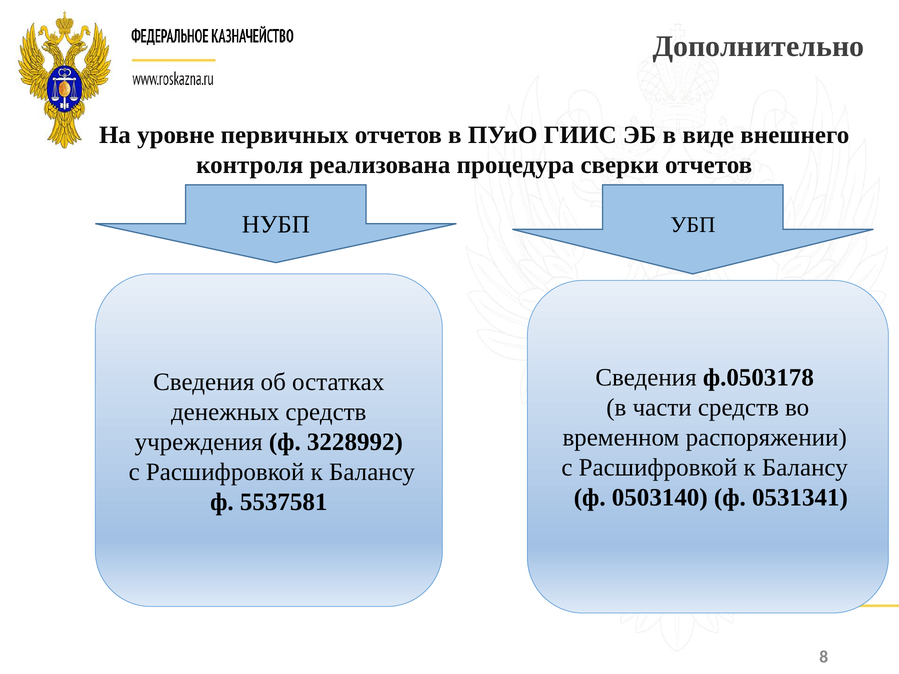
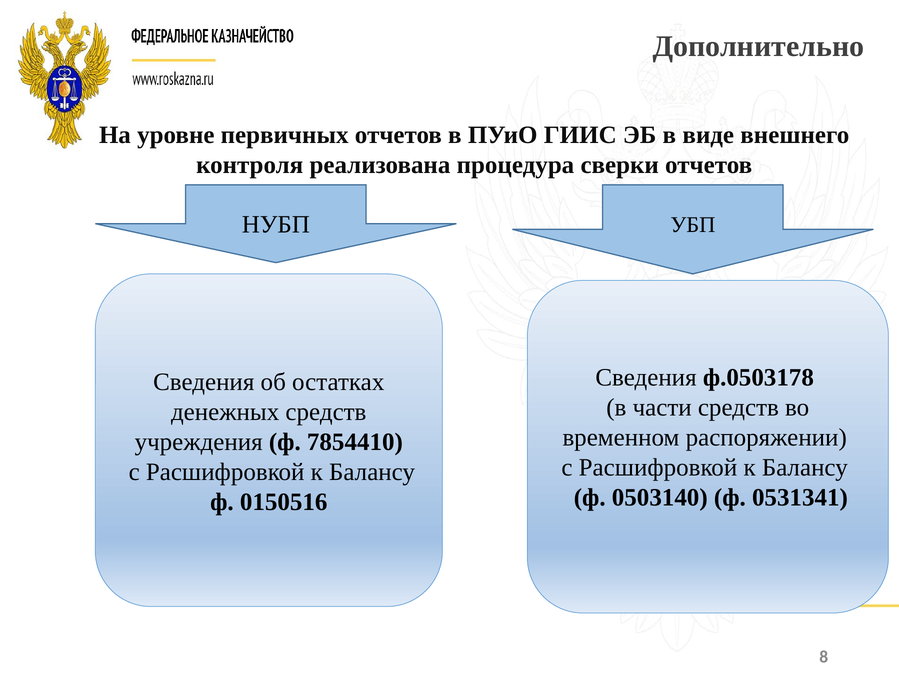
3228992: 3228992 -> 7854410 (355, 442)
5537581: 5537581 -> 0150516 (284, 502)
